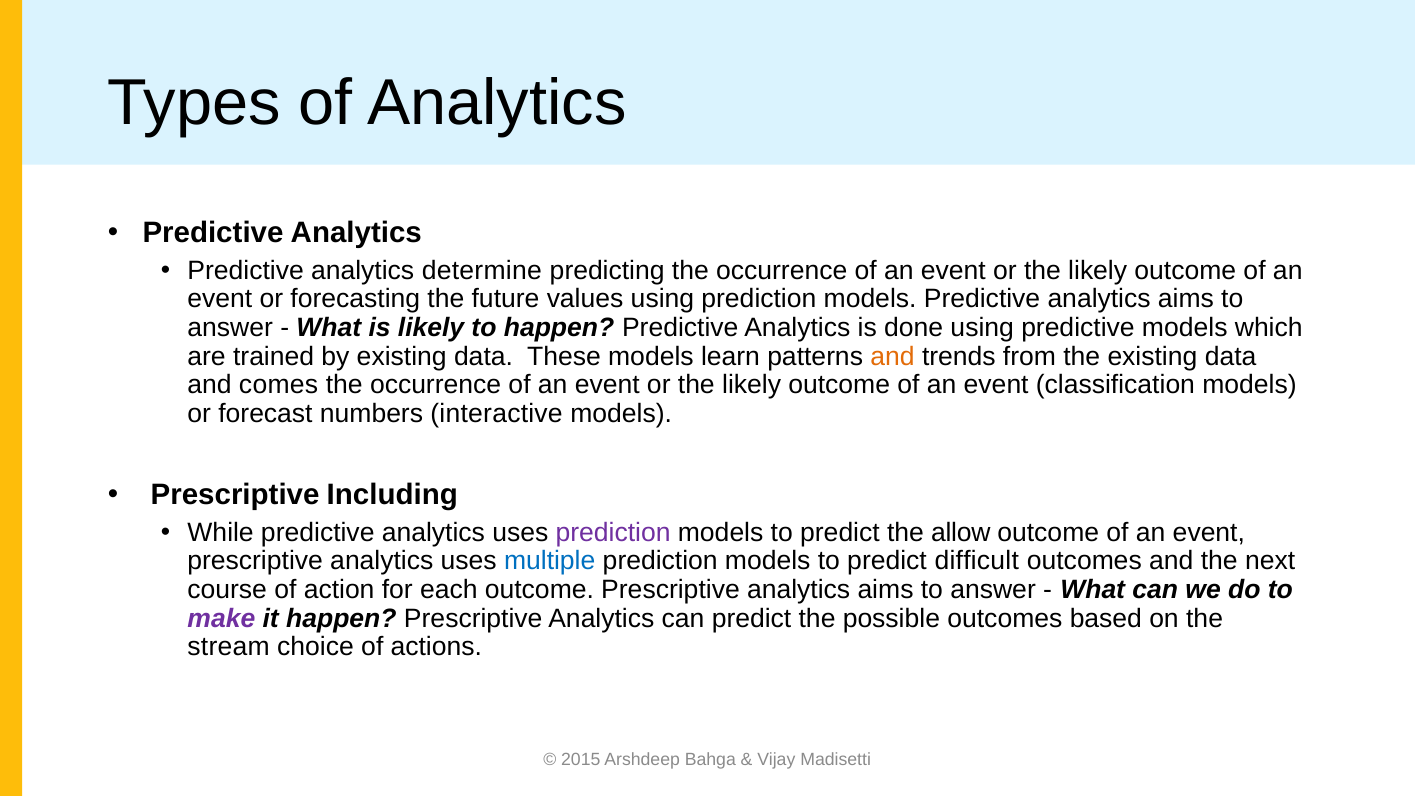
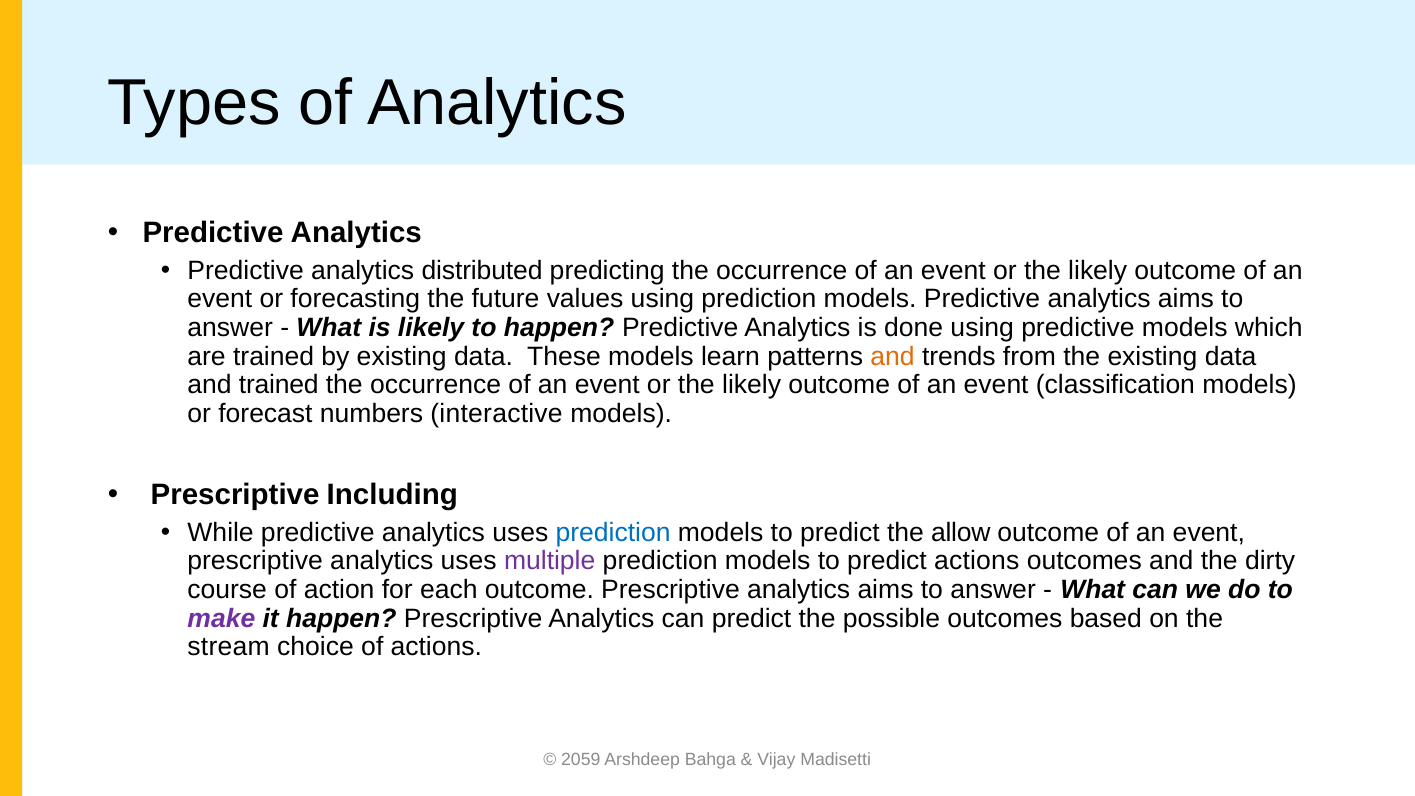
determine: determine -> distributed (482, 271)
and comes: comes -> trained (279, 385)
prediction colour: purple -> blue (613, 532)
multiple colour: blue -> purple (550, 561)
predict difﬁcult: difﬁcult -> actions (977, 561)
next: next -> dirty (1270, 561)
2015: 2015 -> 2059 (581, 760)
